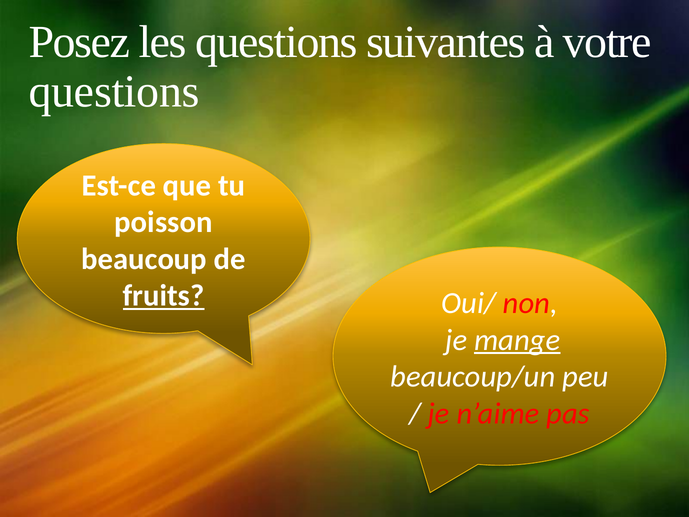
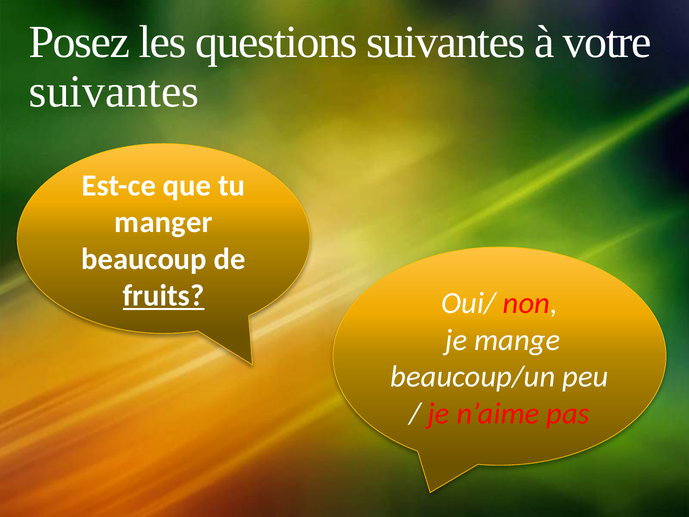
questions: questions -> suivantes (114, 91)
poisson: poisson -> manger (163, 222)
mange underline: present -> none (517, 340)
